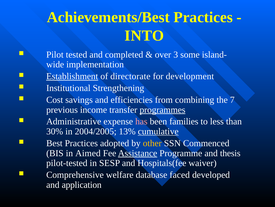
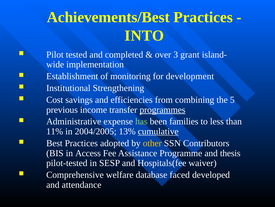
some: some -> grant (190, 54)
Establishment underline: present -> none (72, 76)
directorate: directorate -> monitoring (130, 76)
7: 7 -> 5 (232, 99)
has colour: pink -> light green (141, 121)
30%: 30% -> 11% (55, 131)
Commenced: Commenced -> Contributors (206, 143)
Aimed: Aimed -> Access (88, 153)
Assistance underline: present -> none (138, 153)
application: application -> attendance (82, 184)
